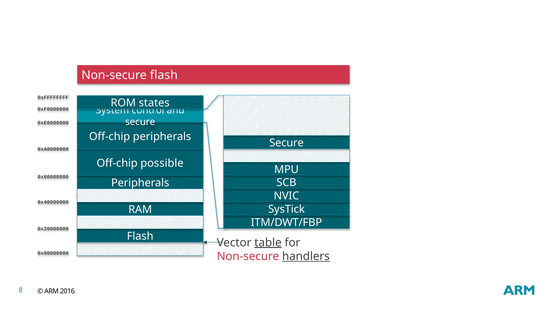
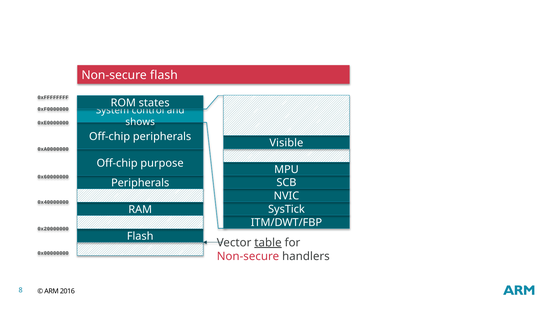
secure: secure -> shows (140, 122)
Secure: Secure -> Visible (286, 143)
possible: possible -> purpose (162, 163)
handlers underline: present -> none (306, 256)
